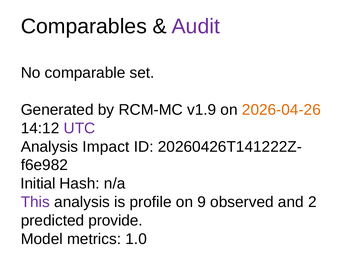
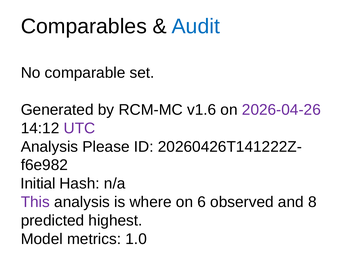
Audit colour: purple -> blue (196, 26)
v1.9: v1.9 -> v1.6 (202, 110)
2026-04-26 colour: orange -> purple (281, 110)
Impact: Impact -> Please (106, 147)
profile: profile -> where (151, 202)
9: 9 -> 6 (202, 202)
2: 2 -> 8 (312, 202)
provide: provide -> highest (115, 221)
